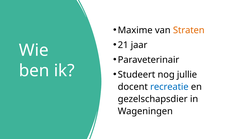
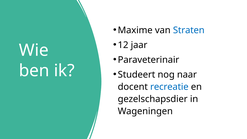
Straten colour: orange -> blue (189, 30)
21: 21 -> 12 (123, 45)
jullie: jullie -> naar (187, 75)
